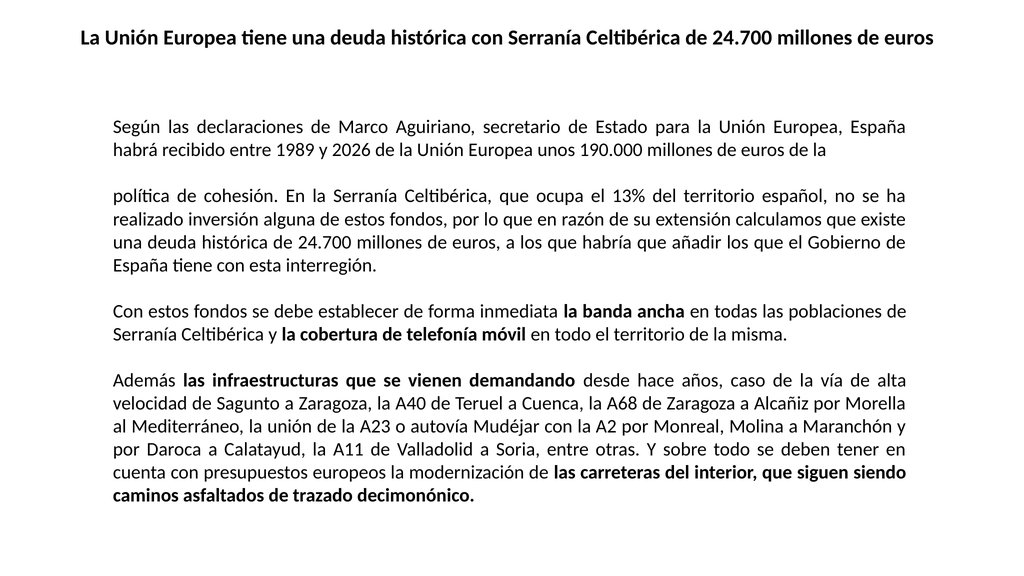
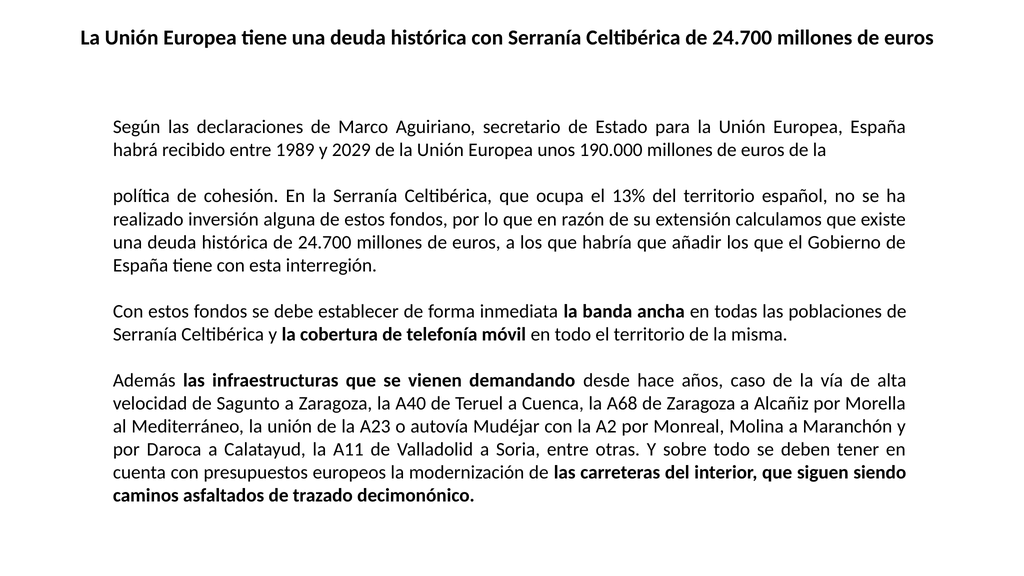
2026: 2026 -> 2029 (351, 150)
